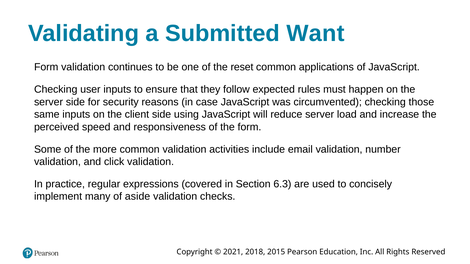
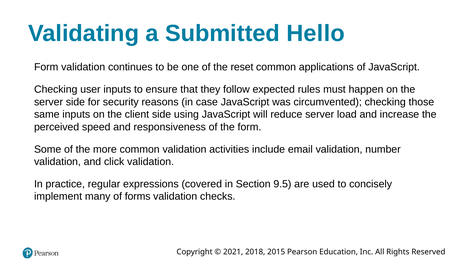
Want: Want -> Hello (316, 33)
6.3: 6.3 -> 9.5 (282, 184)
aside: aside -> forms (138, 197)
